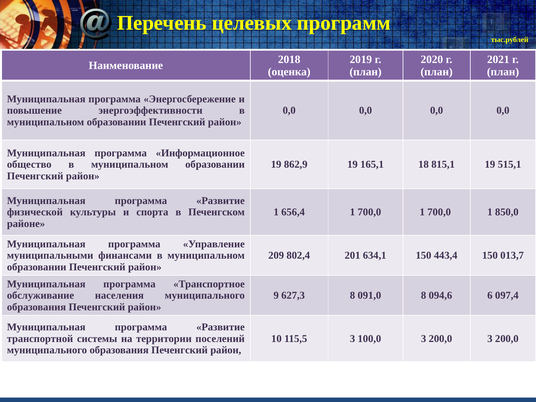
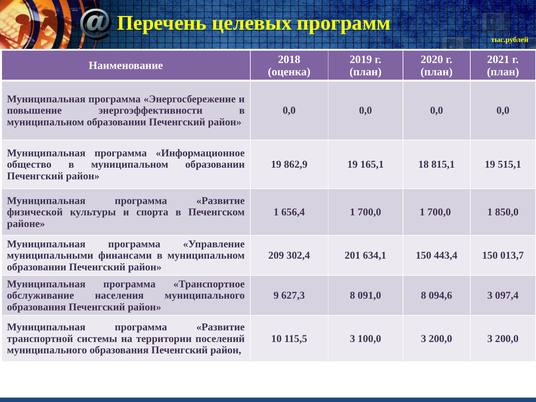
802,4: 802,4 -> 302,4 (298, 256)
094,6 6: 6 -> 3 (490, 295)
